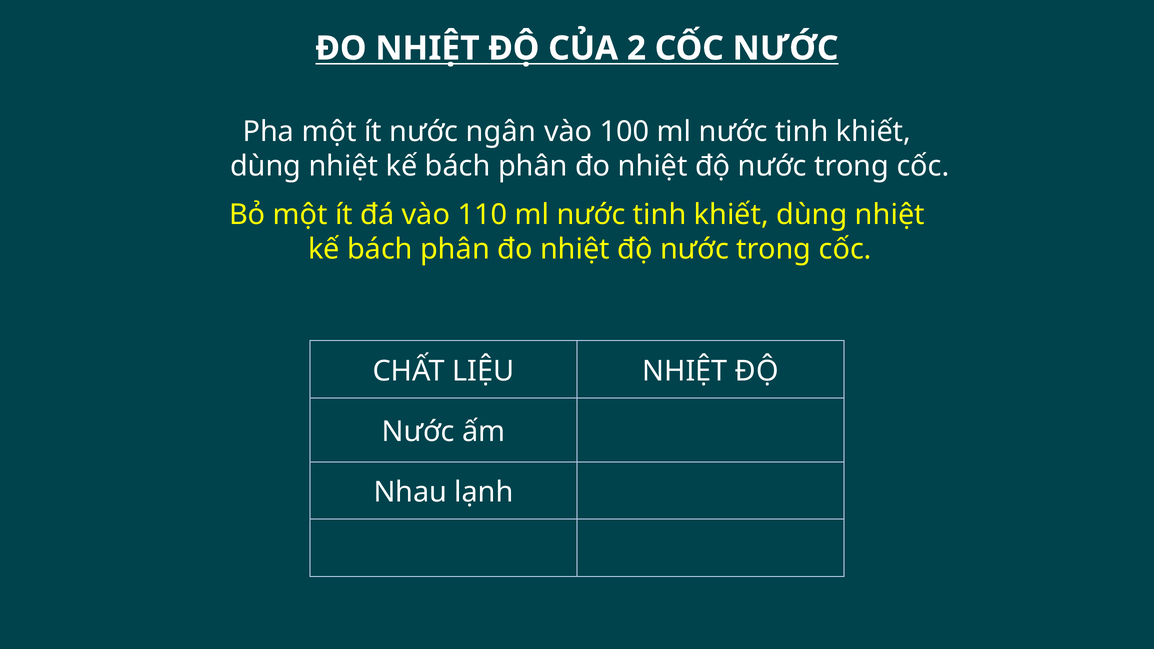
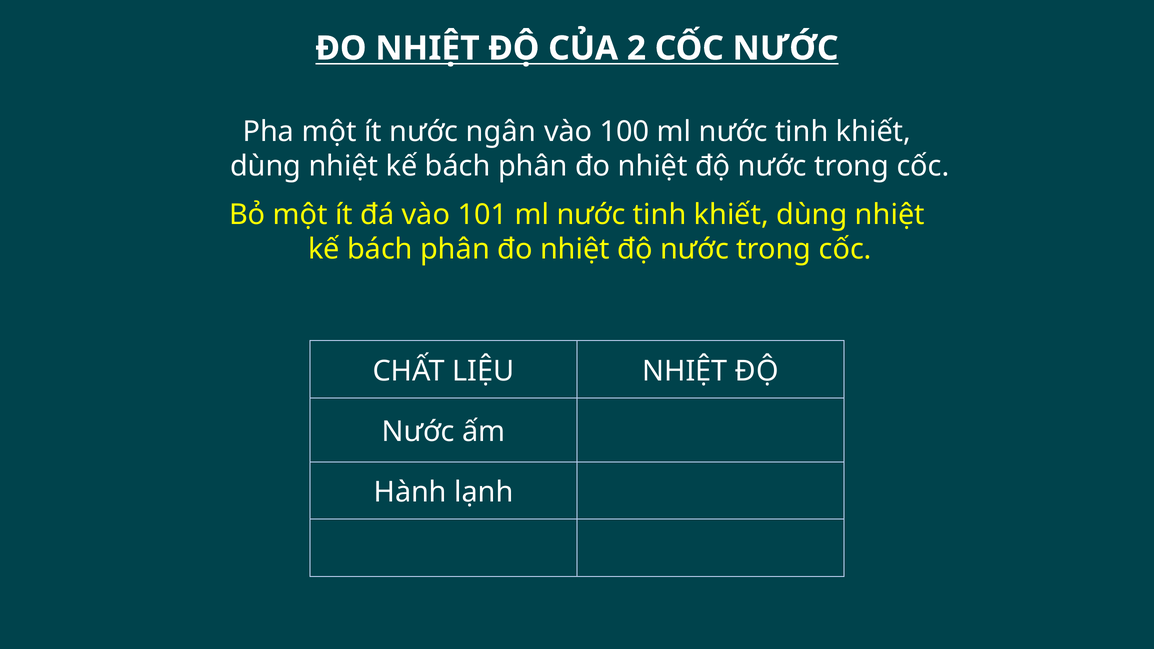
110: 110 -> 101 (482, 215)
Nhau: Nhau -> Hành (410, 492)
